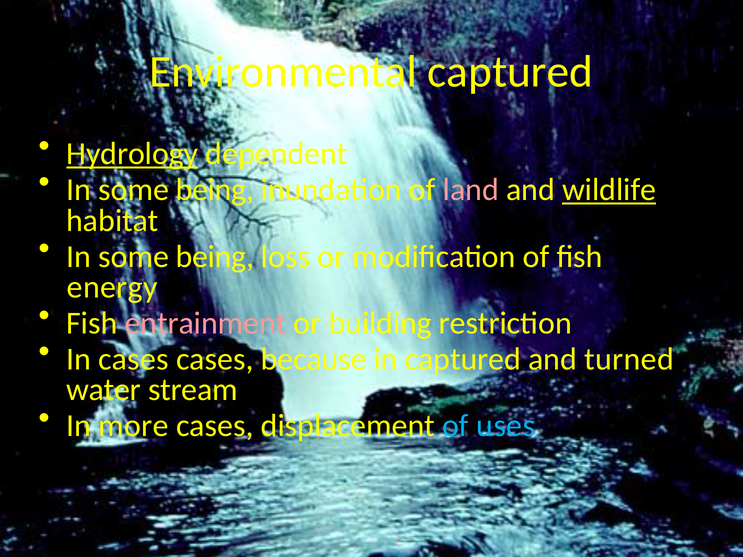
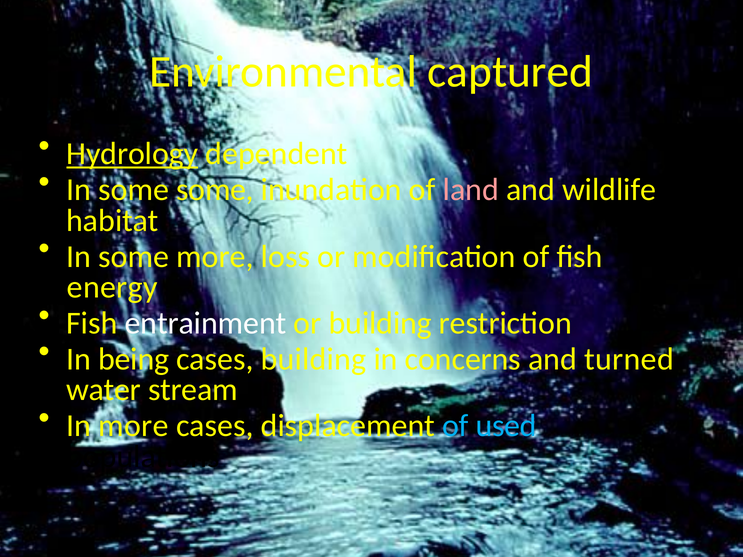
being: being -> some (215, 190)
wildlife underline: present -> none (609, 190)
being: being -> more (215, 257)
entrainment colour: pink -> white (206, 323)
In cases: cases -> being (134, 359)
cases because: because -> building (314, 359)
in captured: captured -> concerns (463, 359)
uses: uses -> used (506, 426)
